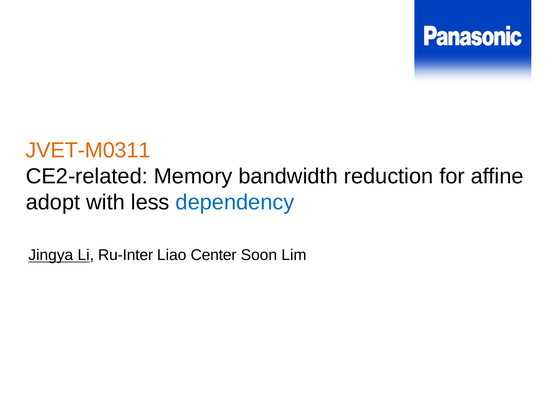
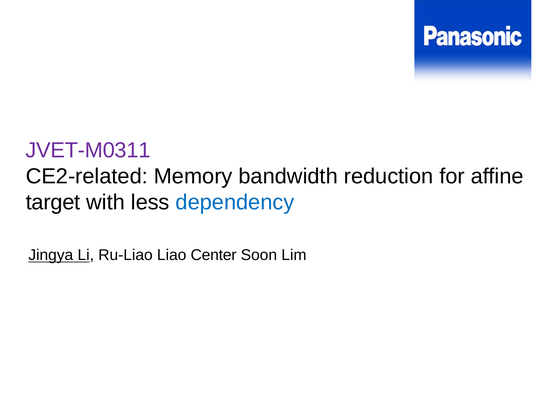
JVET-M0311 colour: orange -> purple (88, 150)
adopt: adopt -> target (53, 202)
Ru-Inter: Ru-Inter -> Ru-Liao (126, 255)
